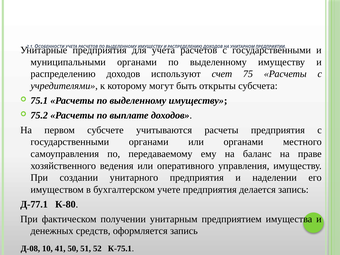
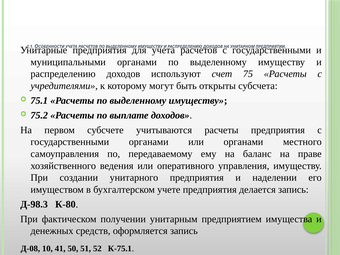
Д-77.1: Д-77.1 -> Д-98.3 (34, 204)
